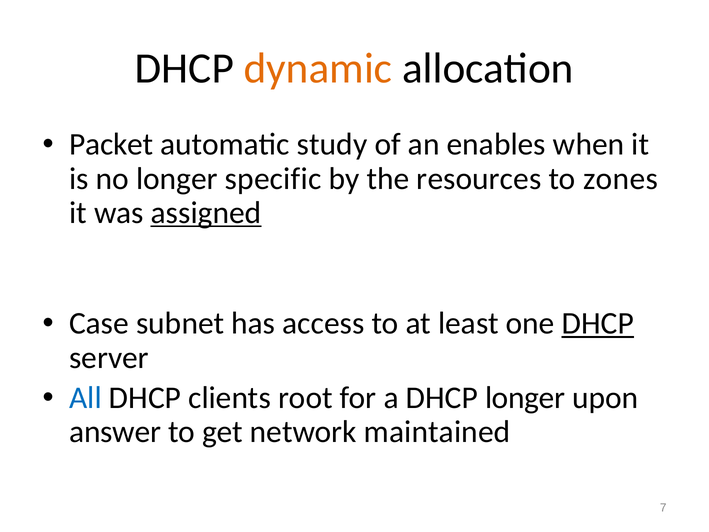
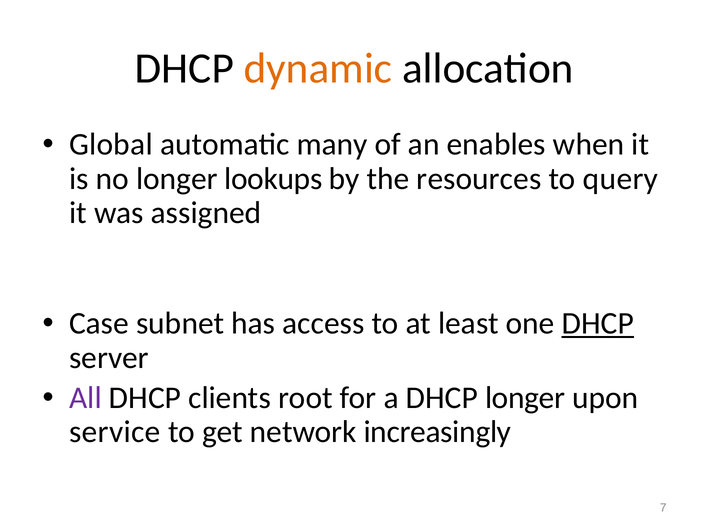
Packet: Packet -> Global (111, 144)
study: study -> many (332, 144)
specific: specific -> lookups (273, 179)
zones: zones -> query (620, 179)
assigned underline: present -> none (206, 213)
All colour: blue -> purple (85, 398)
answer: answer -> service (115, 432)
maintained: maintained -> increasingly (437, 432)
